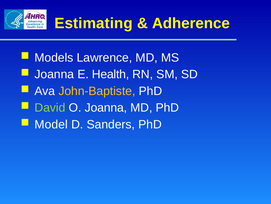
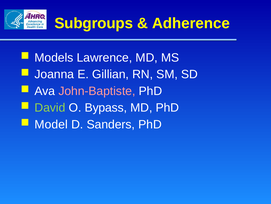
Estimating: Estimating -> Subgroups (94, 23)
Health: Health -> Gillian (111, 74)
John-Baptiste colour: yellow -> pink (97, 91)
O Joanna: Joanna -> Bypass (106, 107)
